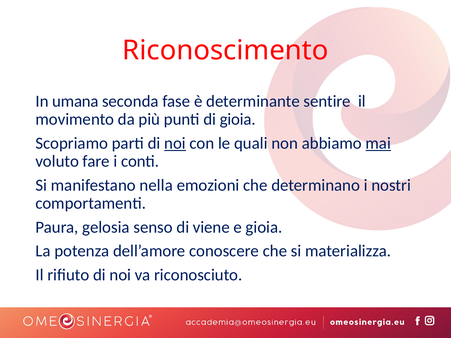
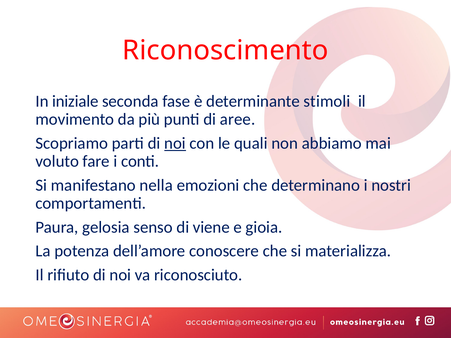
umana: umana -> iniziale (75, 101)
sentire: sentire -> stimoli (327, 101)
di gioia: gioia -> aree (238, 119)
mai underline: present -> none (378, 143)
